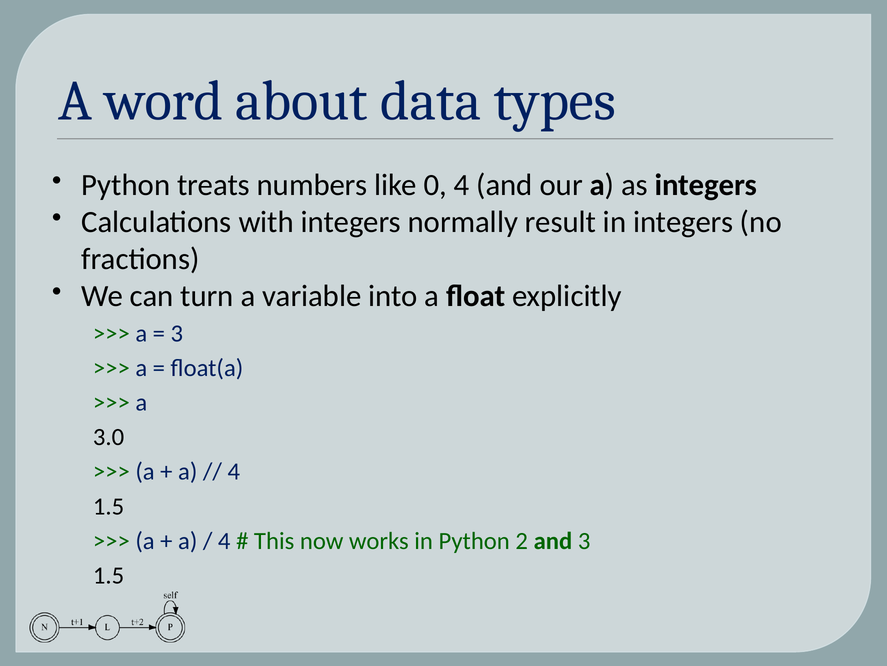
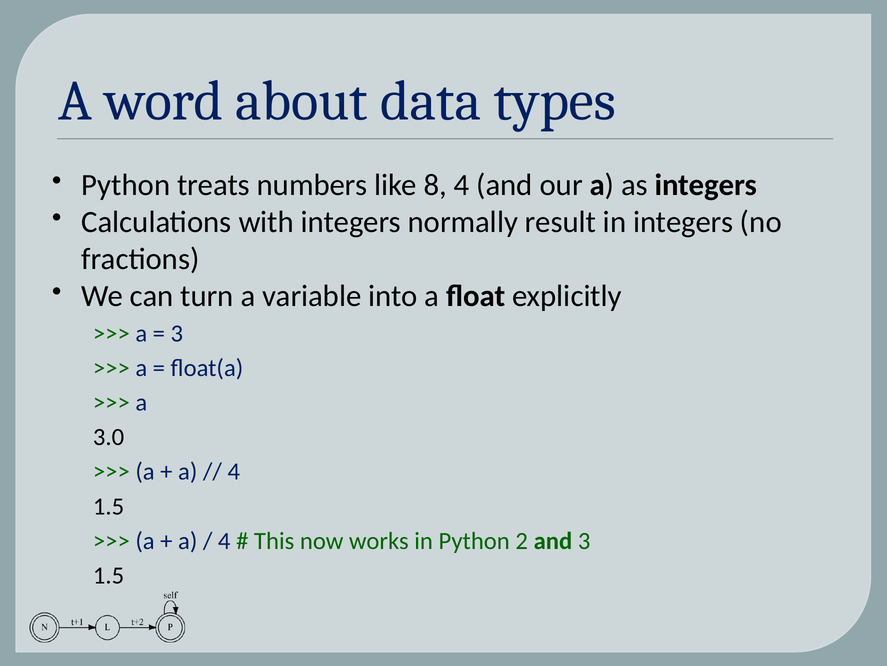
0: 0 -> 8 (435, 185)
